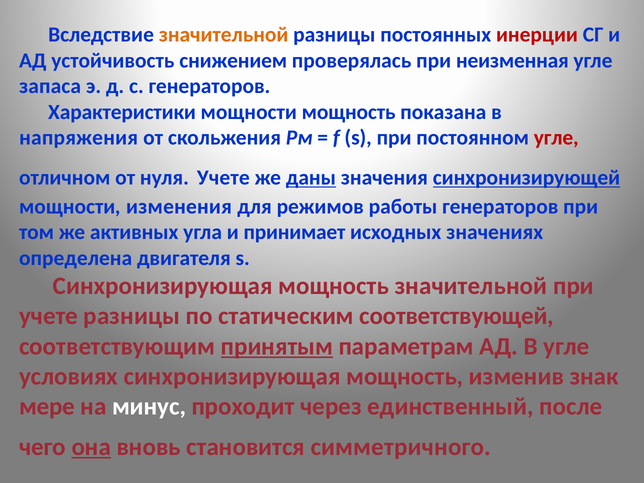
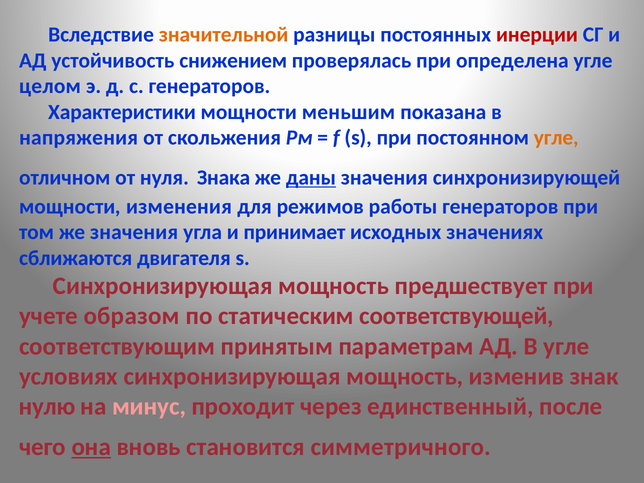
неизменная: неизменная -> определена (512, 60)
запаса: запаса -> целом (50, 86)
мощности мощность: мощность -> меньшим (348, 112)
угле colour: red -> orange (556, 138)
нуля Учете: Учете -> Знака (224, 178)
синхронизирующей underline: present -> none (526, 178)
же активных: активных -> значения (134, 232)
определена: определена -> сближаются (76, 258)
мощность значительной: значительной -> предшествует (471, 286)
учете разницы: разницы -> образом (132, 316)
принятым underline: present -> none (277, 346)
мере: мере -> нулю (47, 406)
минус colour: white -> pink (149, 406)
